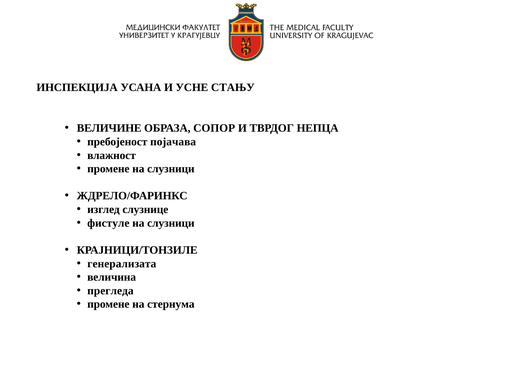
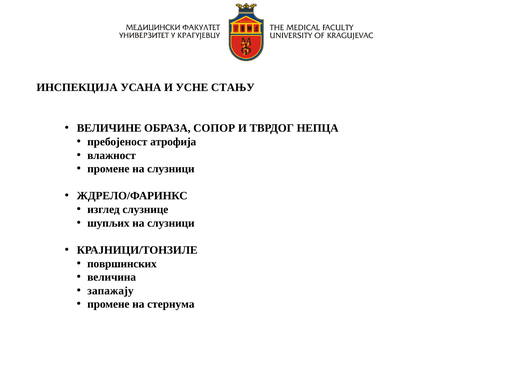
појачава: појачава -> атрофија (173, 142)
фистуле: фистуле -> шупљих (108, 223)
генерализата: генерализата -> површинских (122, 264)
прегледа: прегледа -> запажају (110, 291)
